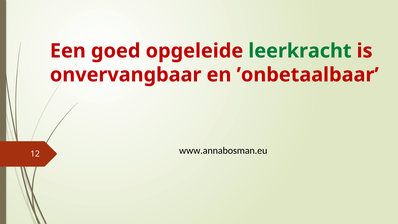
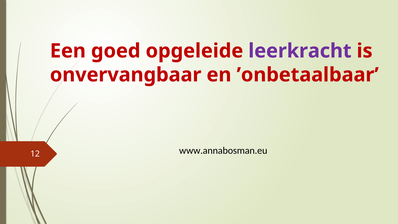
leerkracht colour: green -> purple (300, 51)
